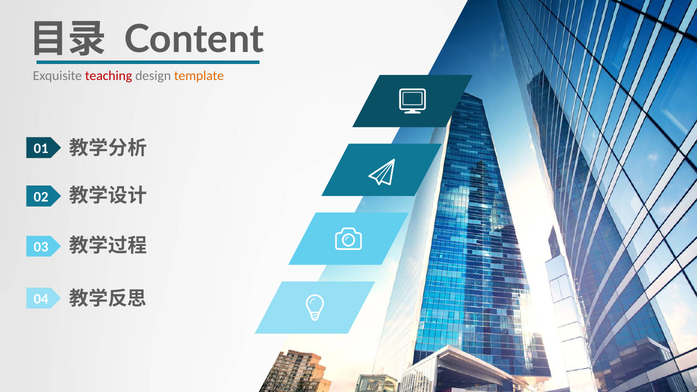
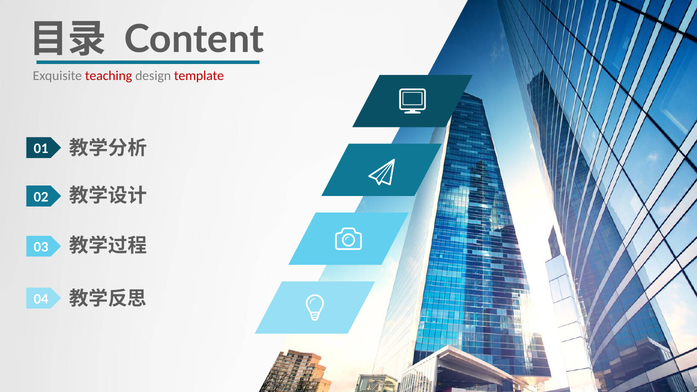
template colour: orange -> red (199, 76)
